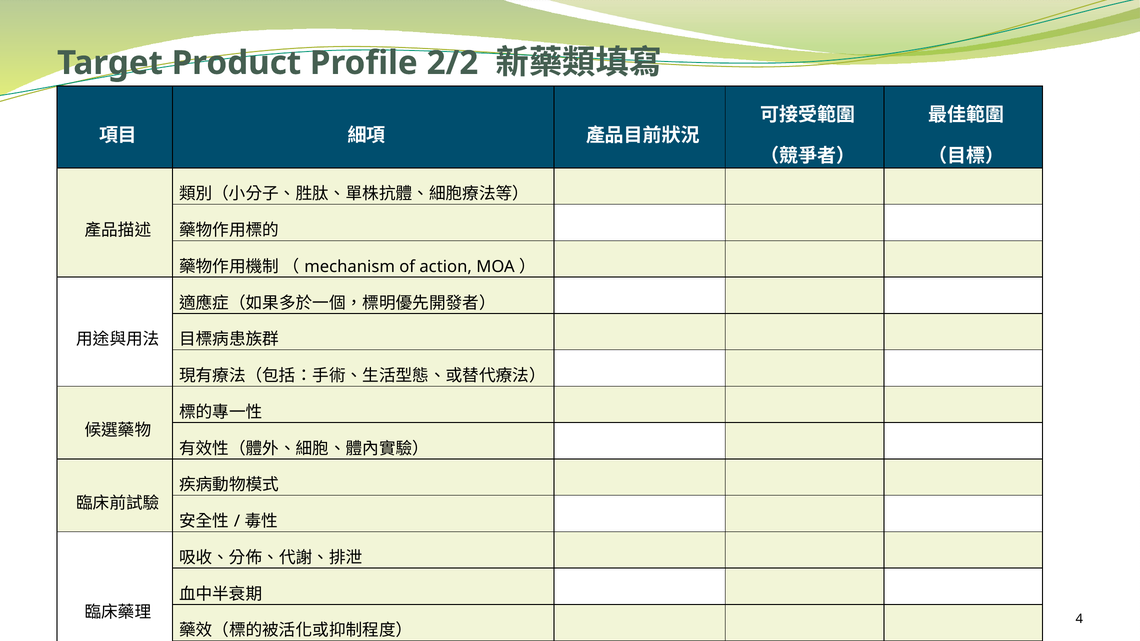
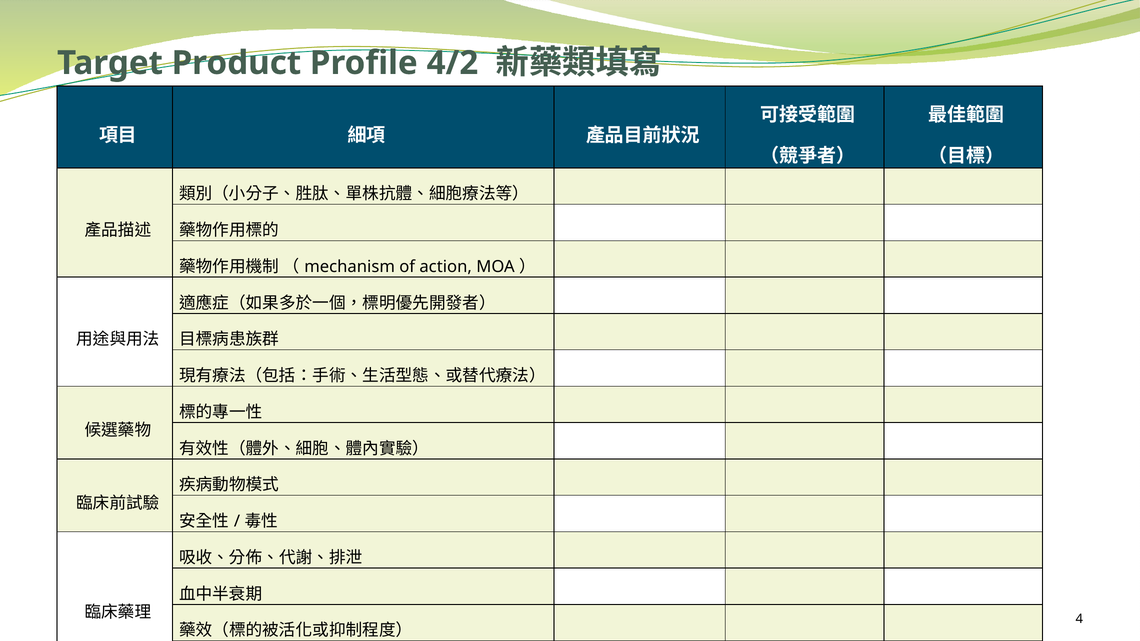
2/2: 2/2 -> 4/2 (452, 63)
